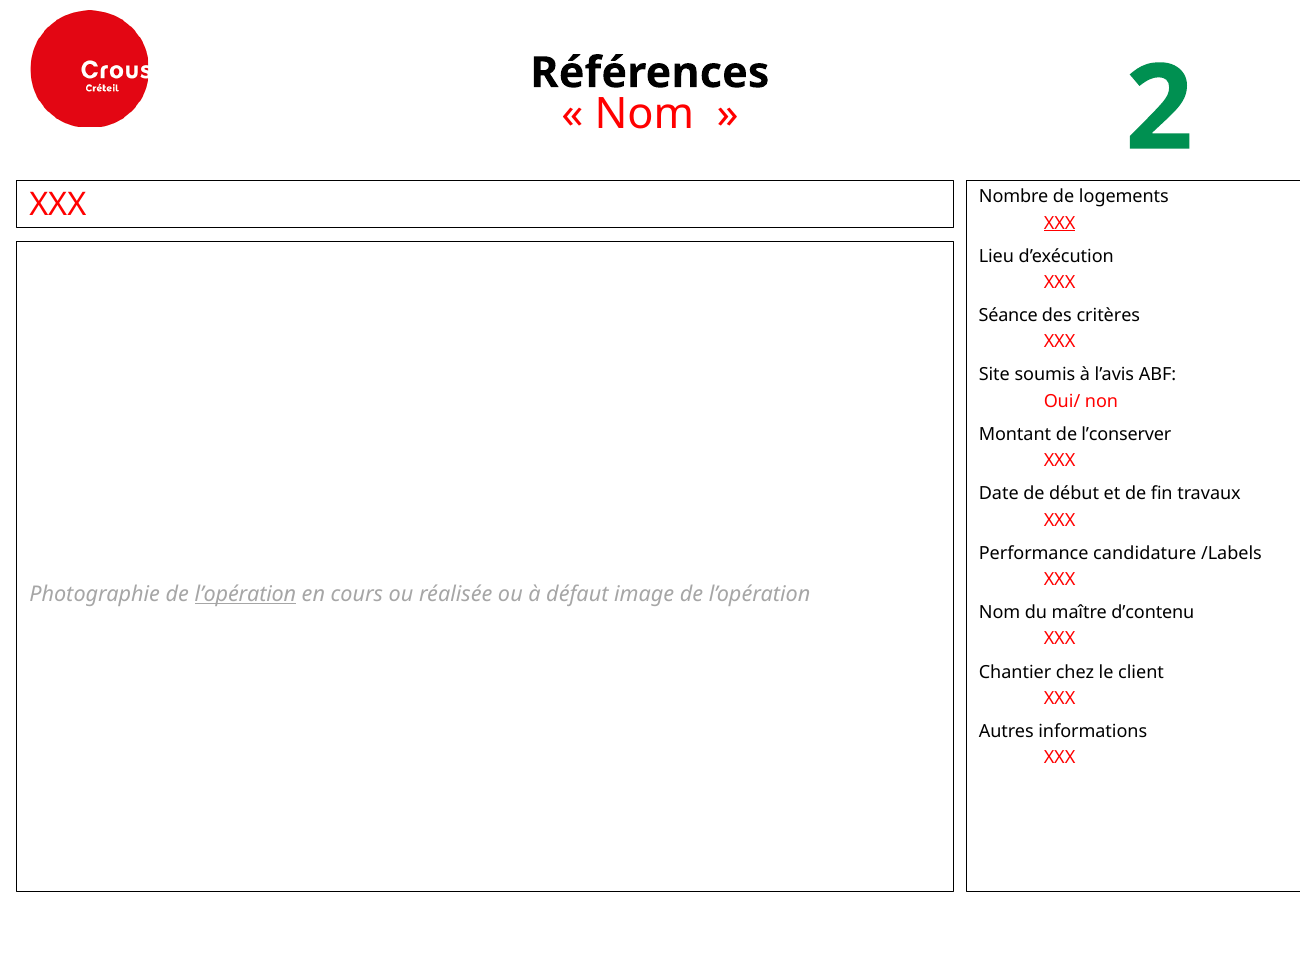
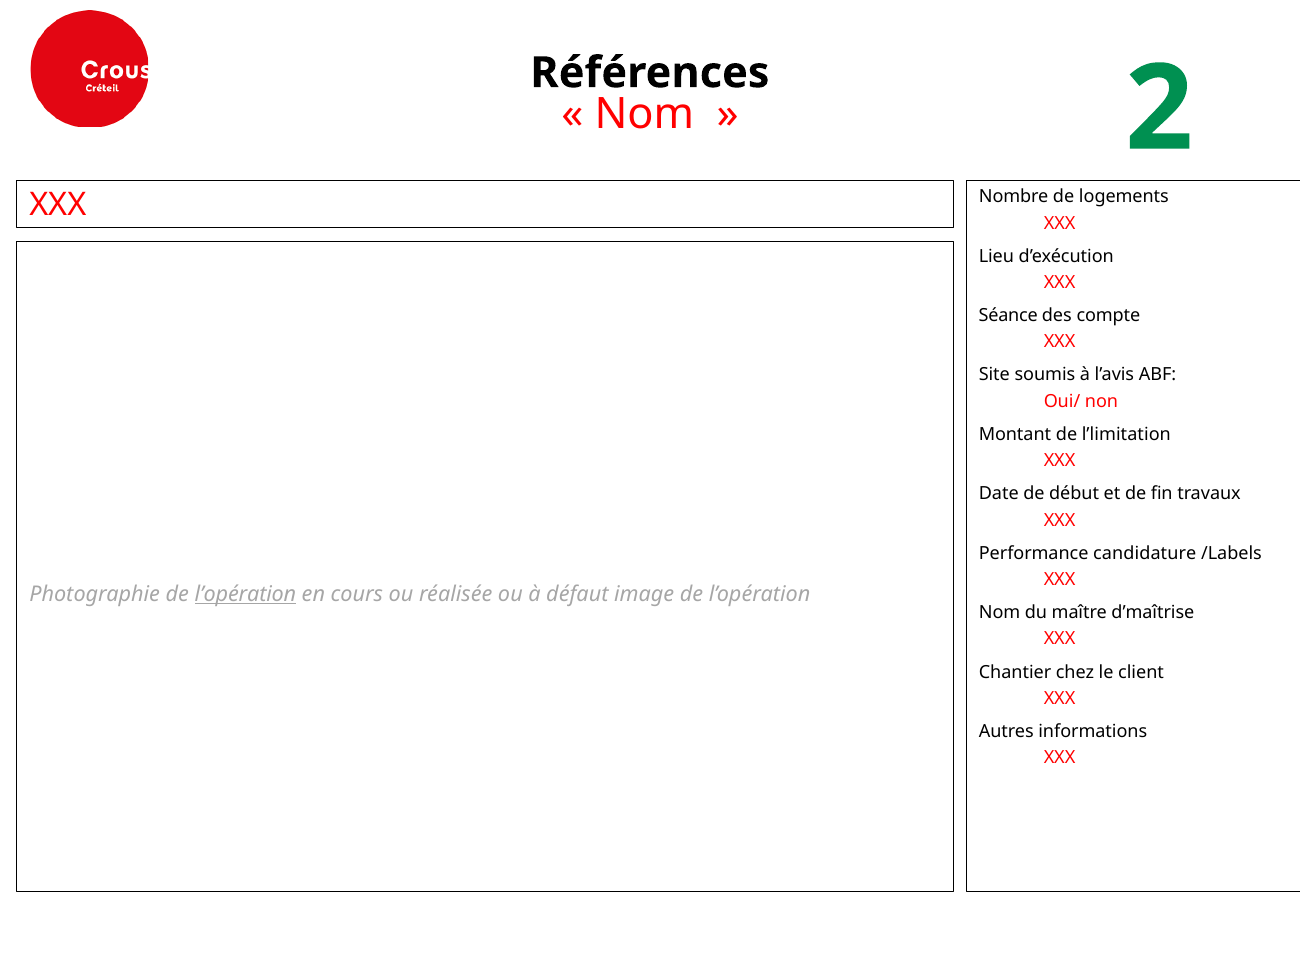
XXX underline: present -> none (1060, 223)
critères: critères -> compte (1108, 316)
l’conserver: l’conserver -> l’limitation (1126, 434)
d’contenu: d’contenu -> d’maîtrise (1153, 613)
